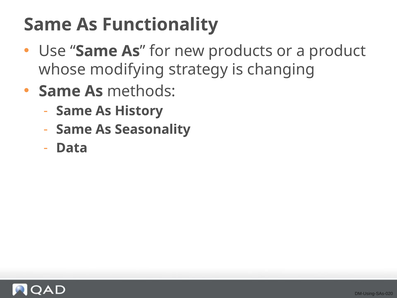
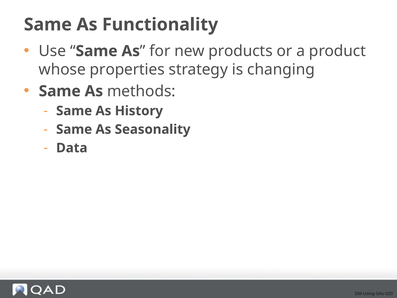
modifying: modifying -> properties (127, 70)
